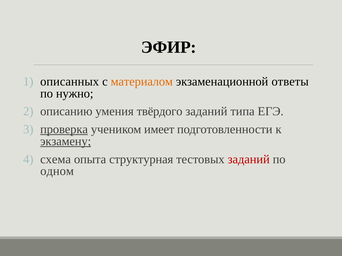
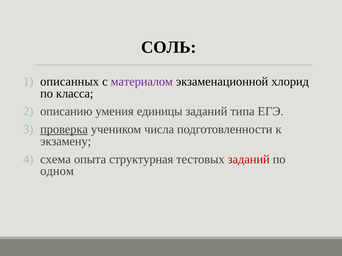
ЭФИР: ЭФИР -> СОЛЬ (169, 47)
материалом colour: orange -> purple (142, 82)
ответы: ответы -> хлорид (290, 82)
нужно: нужно -> класса (75, 94)
твёрдого: твёрдого -> единицы (160, 112)
имеет: имеет -> числа (159, 130)
экзамену underline: present -> none (66, 142)
